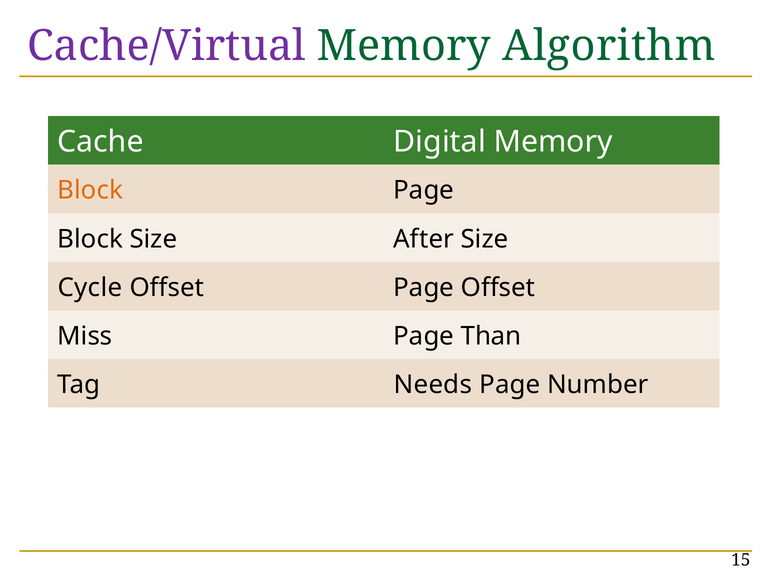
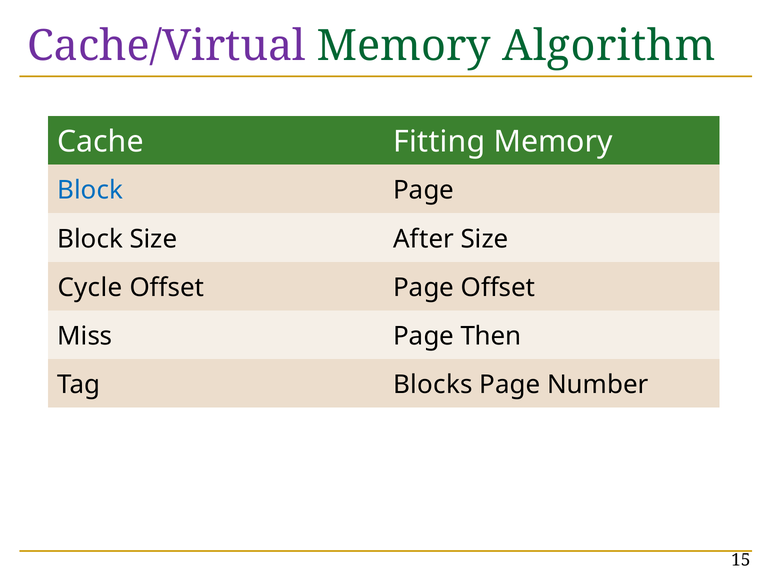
Digital: Digital -> Fitting (439, 142)
Block colour: orange -> blue (90, 191)
Than: Than -> Then (491, 336)
Needs: Needs -> Blocks (433, 385)
